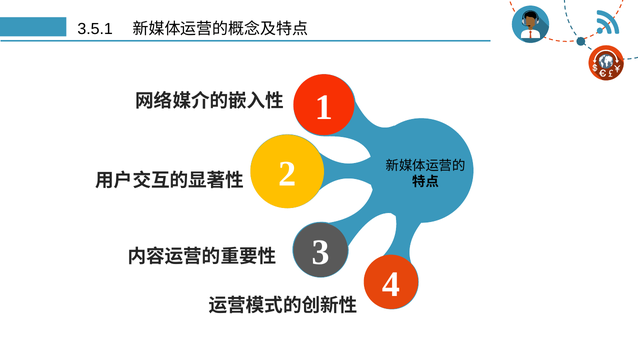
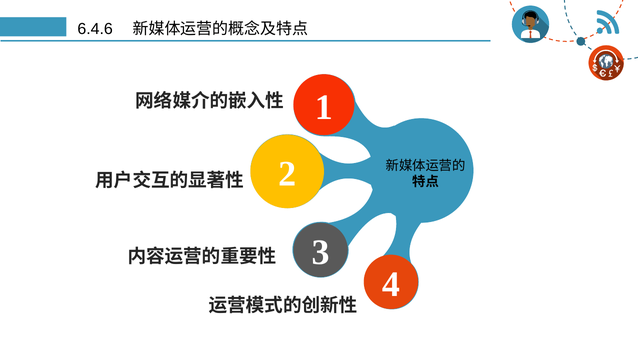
3.5.1: 3.5.1 -> 6.4.6 (95, 29)
